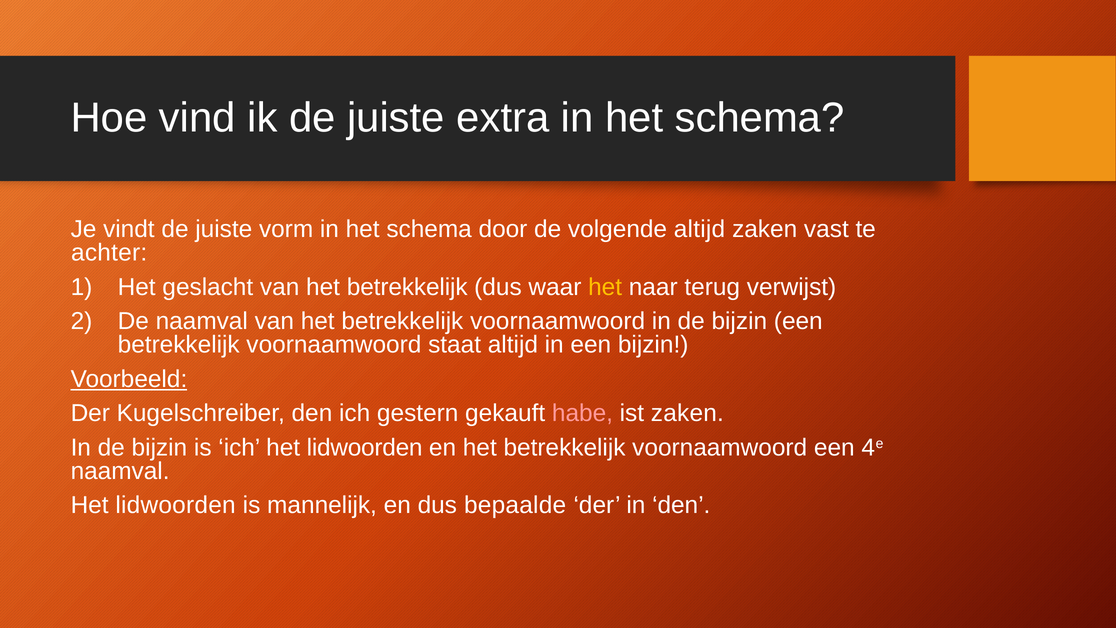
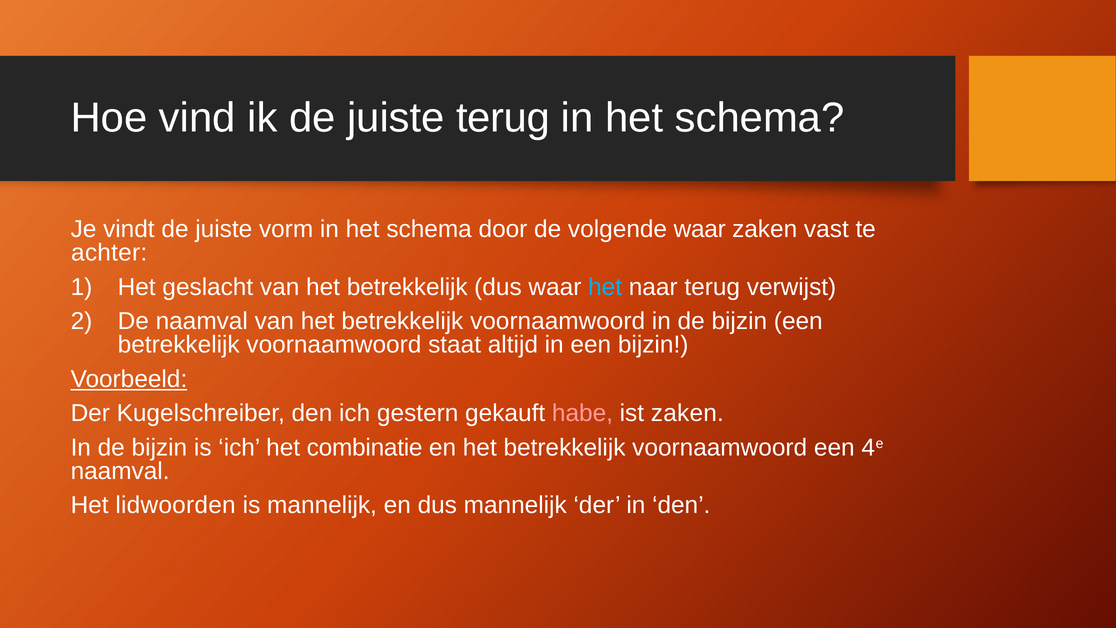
juiste extra: extra -> terug (503, 118)
volgende altijd: altijd -> waar (700, 229)
het colour: yellow -> light blue (605, 287)
ich het lidwoorden: lidwoorden -> combinatie (365, 447)
dus bepaalde: bepaalde -> mannelijk (515, 505)
